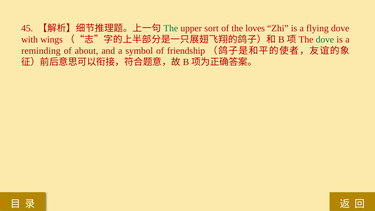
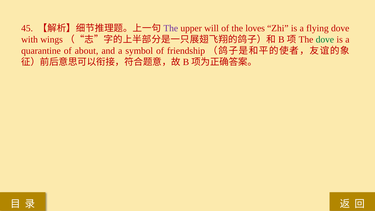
The colour: green -> purple (171, 28)
sort: sort -> will (212, 28)
reminding: reminding -> quarantine (41, 51)
